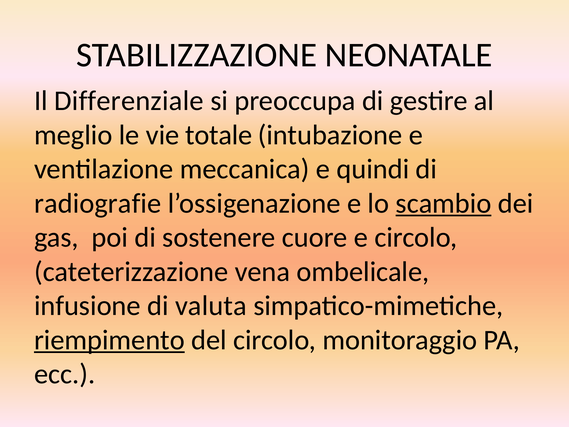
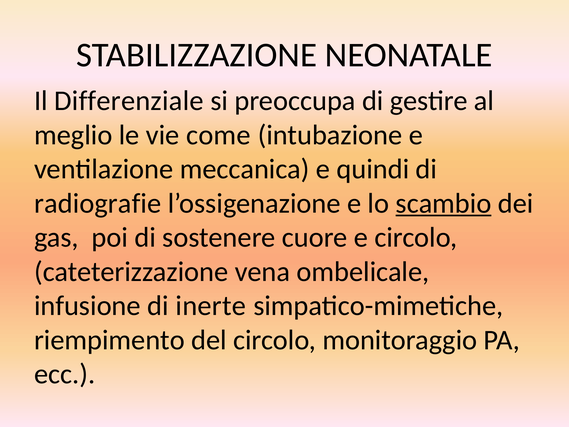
totale: totale -> come (218, 135)
valuta: valuta -> inerte (211, 306)
riempimento underline: present -> none (109, 340)
